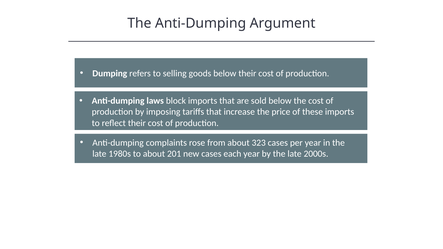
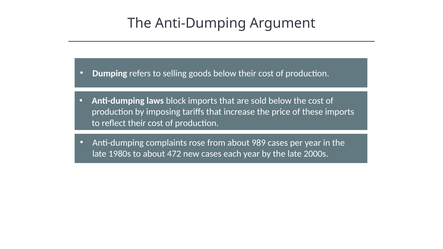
323: 323 -> 989 (259, 143)
201: 201 -> 472 (174, 154)
